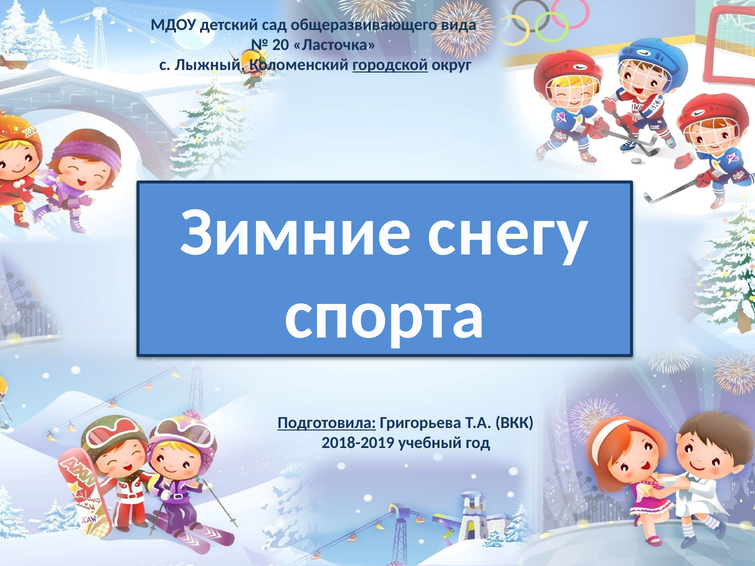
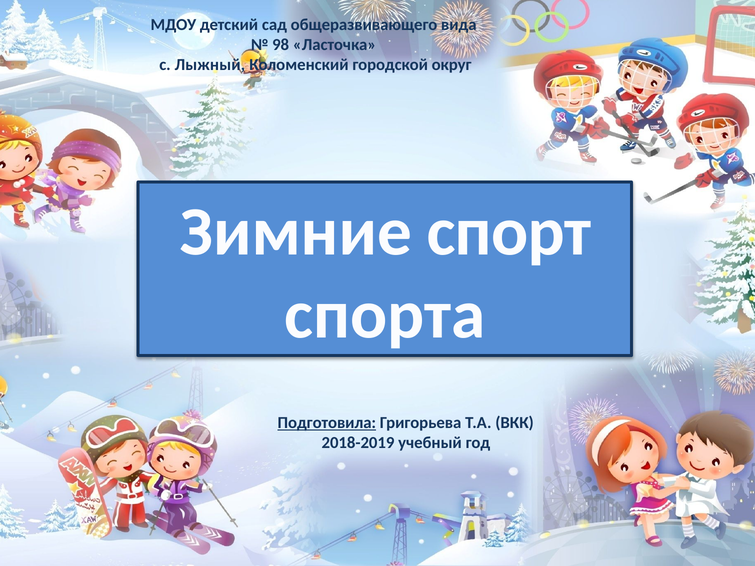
20: 20 -> 98 (281, 45)
городской underline: present -> none (390, 65)
снегу: снегу -> спорт (509, 232)
